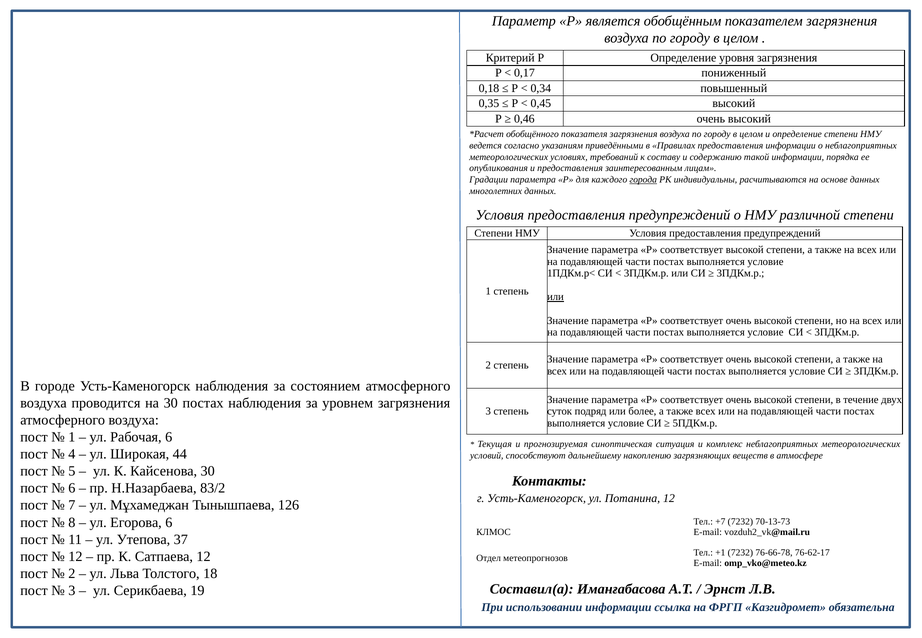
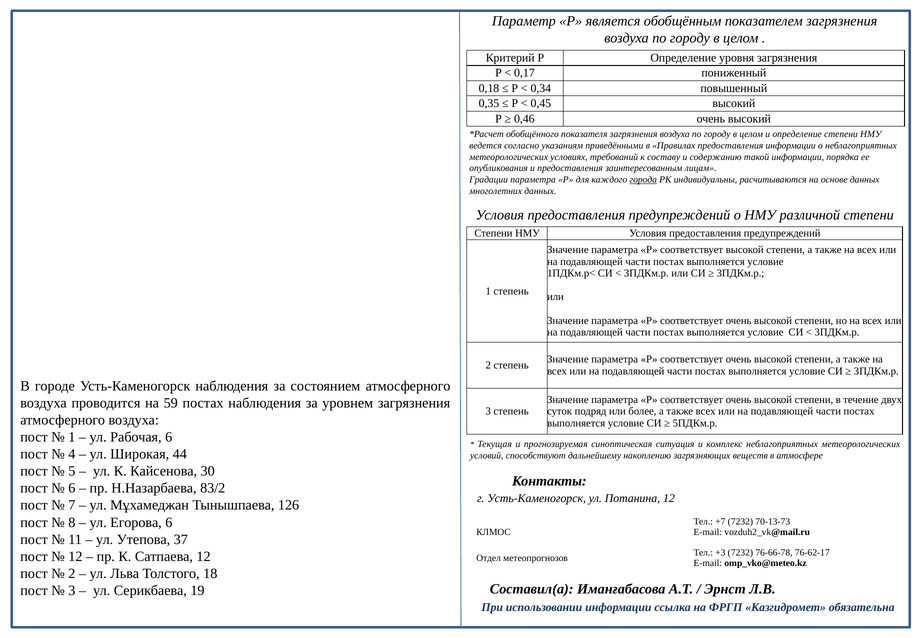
или underline: present -> none (555, 297)
на 30: 30 -> 59 (171, 403)
+1: +1 -> +3 (720, 553)
